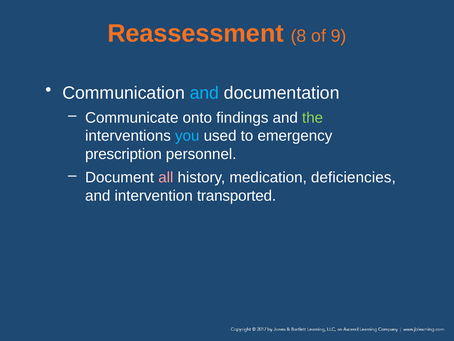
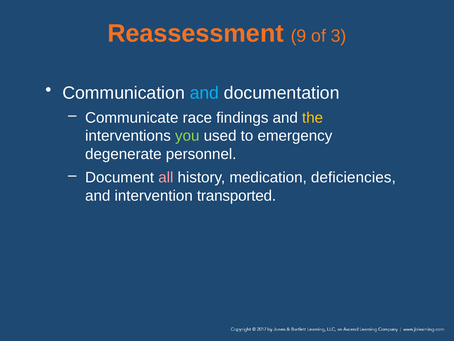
8: 8 -> 9 (299, 36)
9: 9 -> 3 (339, 36)
onto: onto -> race (197, 118)
the colour: light green -> yellow (313, 118)
you colour: light blue -> light green (187, 136)
prescription: prescription -> degenerate (123, 154)
